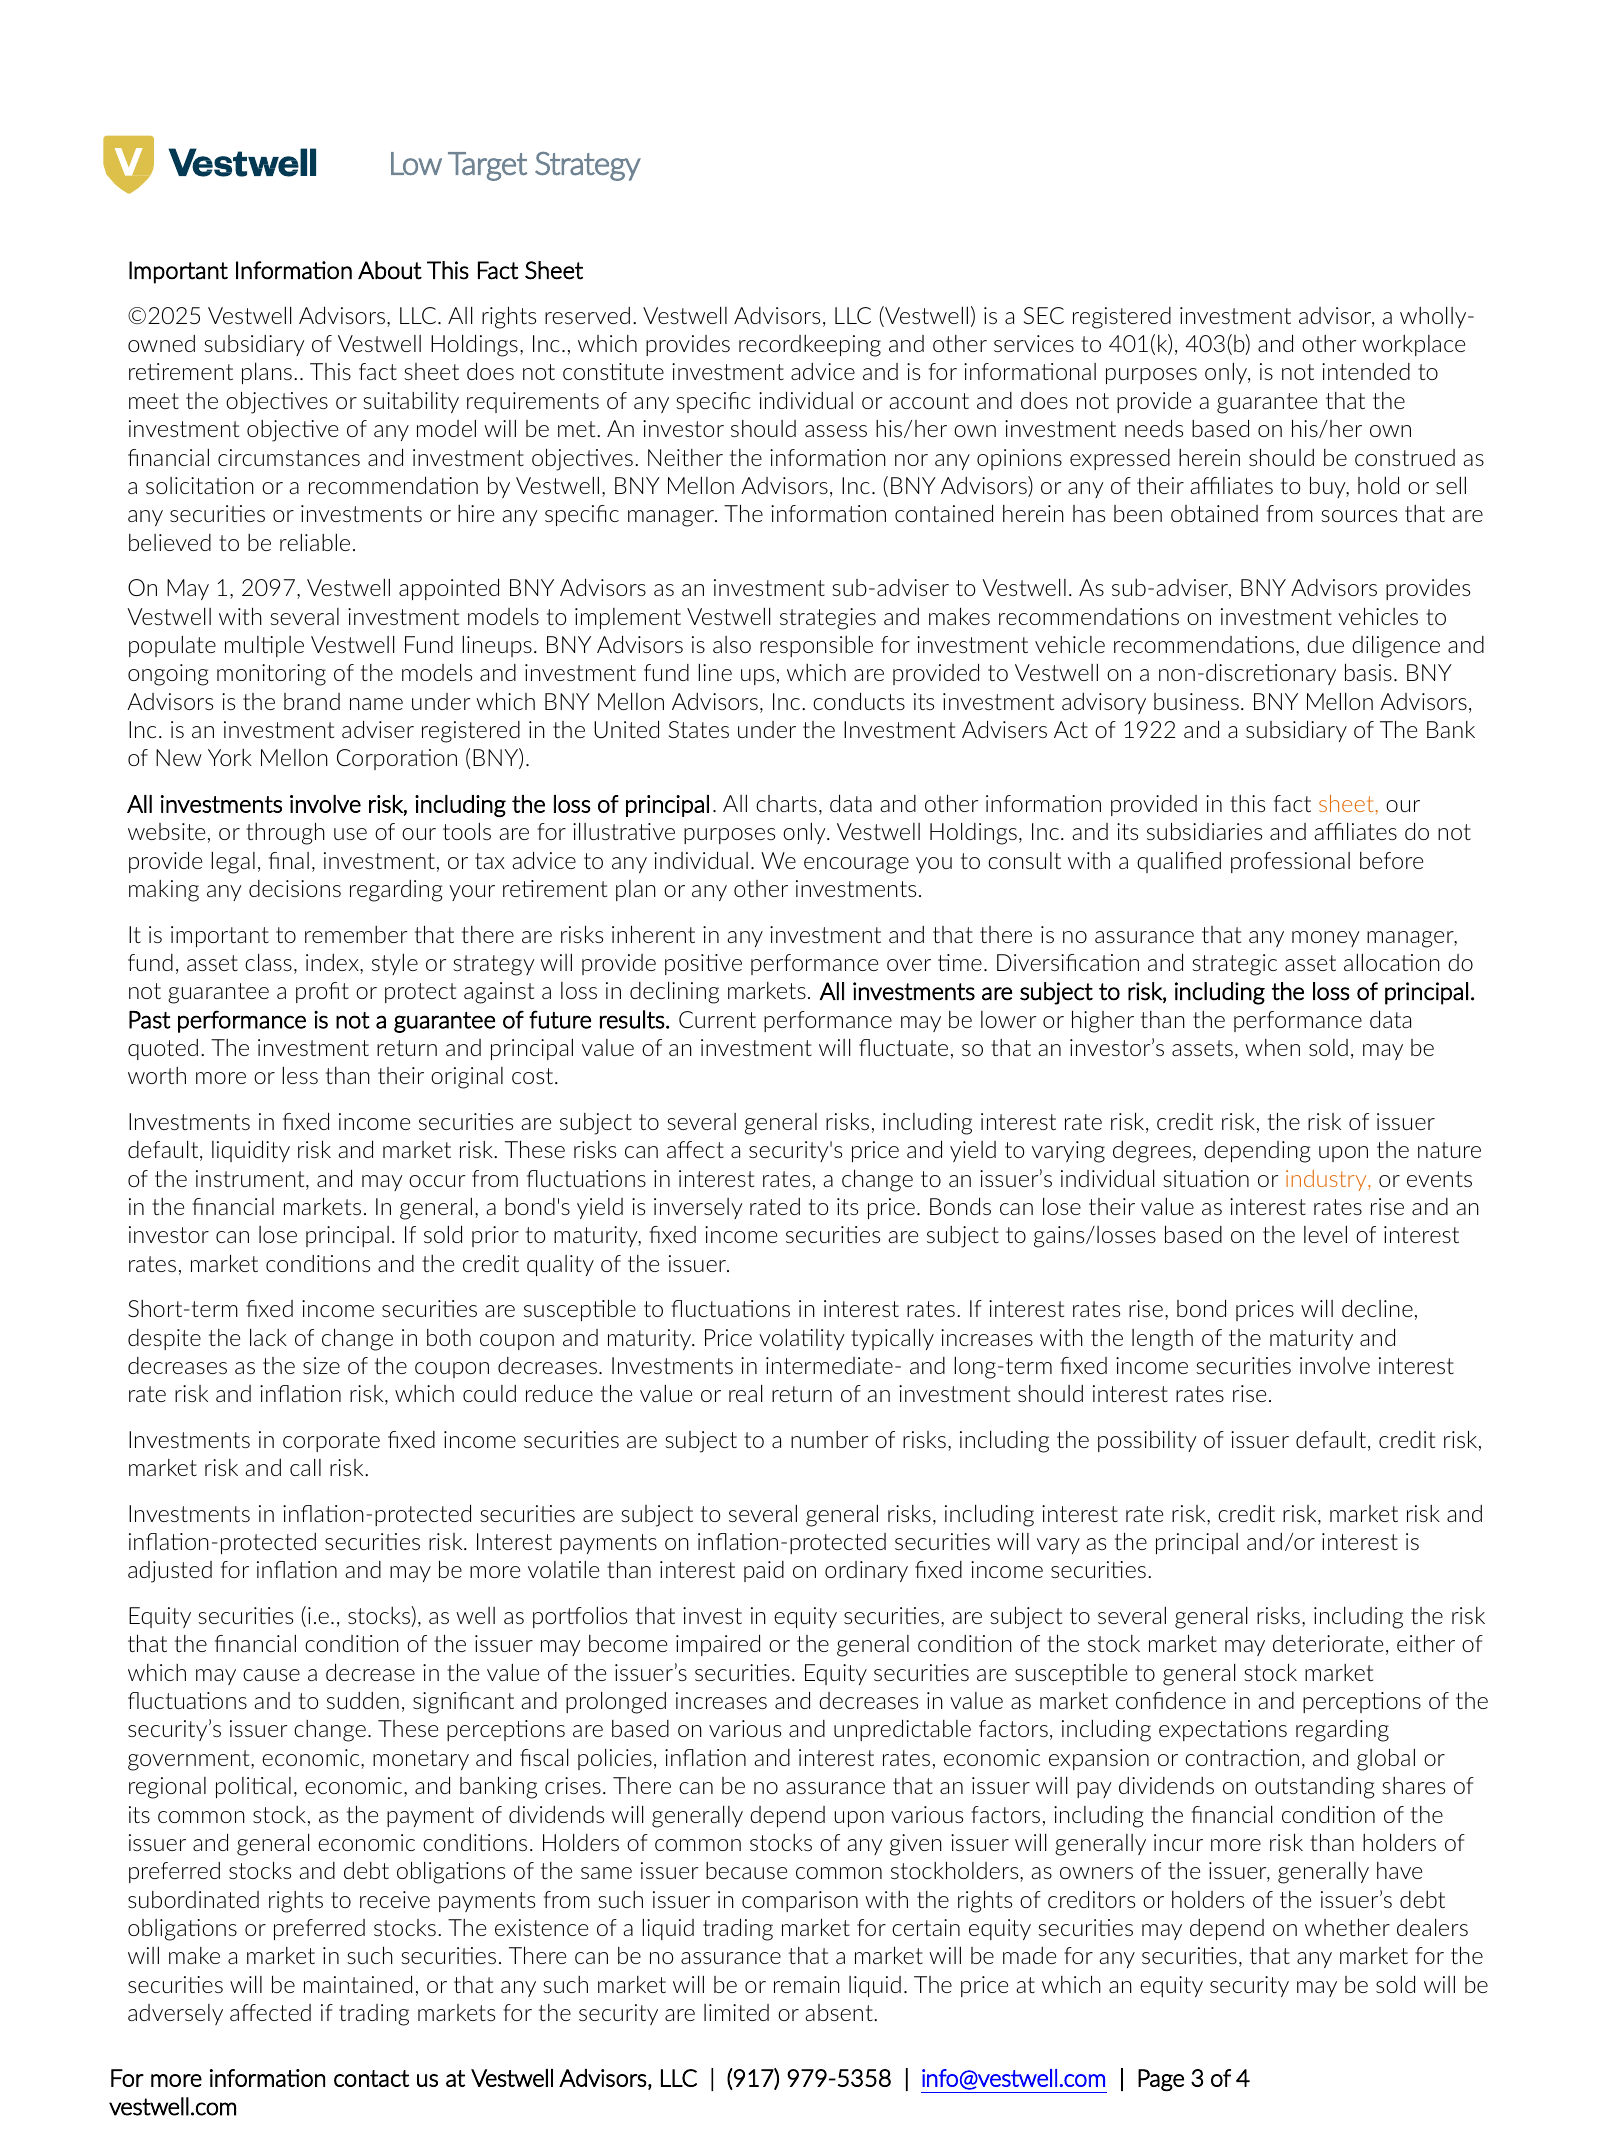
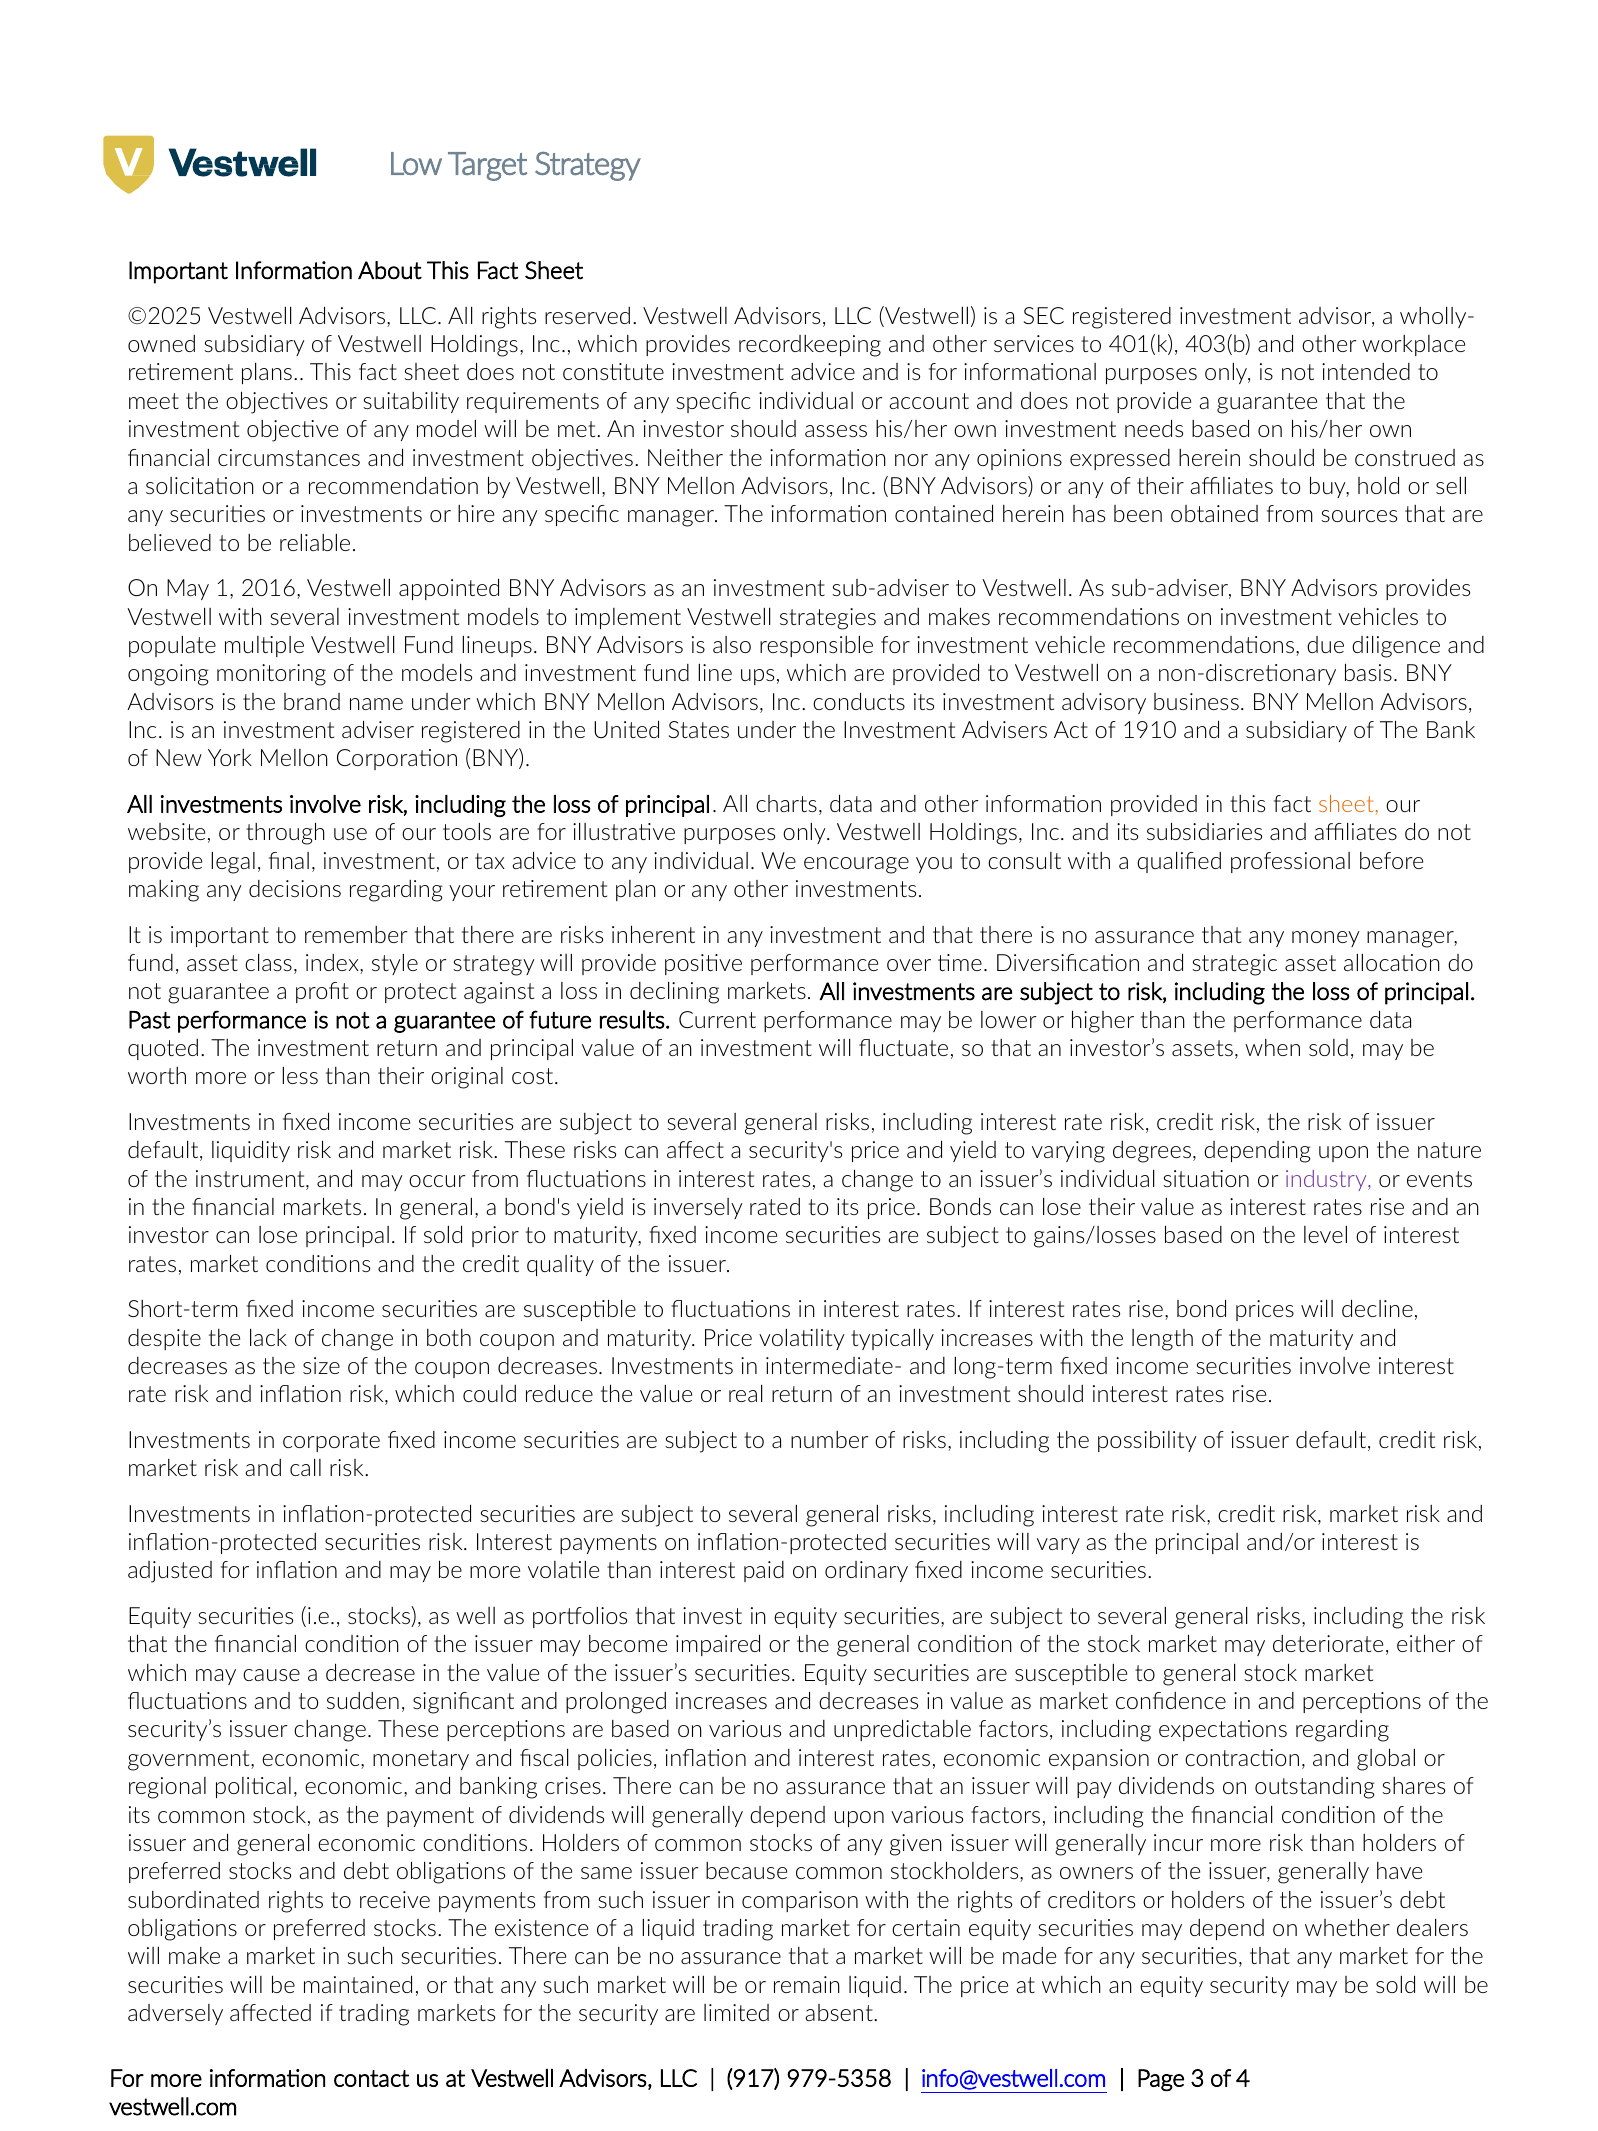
2097: 2097 -> 2016 (271, 589)
1922: 1922 -> 1910 (1149, 731)
industry colour: orange -> purple (1328, 1179)
